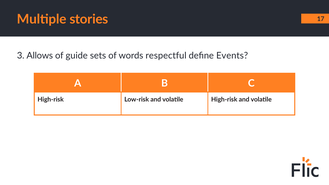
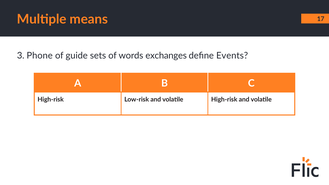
stories: stories -> means (89, 19)
Allows: Allows -> Phone (40, 56)
respectful: respectful -> exchanges (166, 56)
